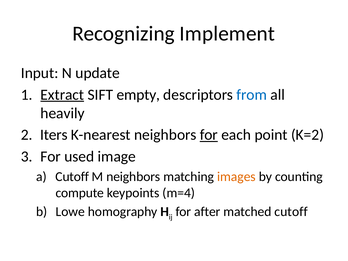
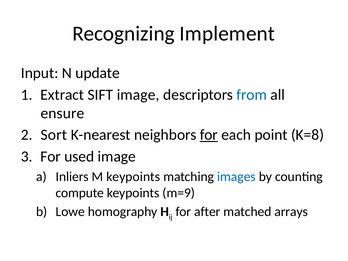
Extract underline: present -> none (62, 95)
SIFT empty: empty -> image (138, 95)
heavily: heavily -> ensure (62, 113)
Iters: Iters -> Sort (54, 135)
K=2: K=2 -> K=8 (307, 135)
Cutoff: Cutoff -> Inliers (72, 177)
M neighbors: neighbors -> keypoints (133, 177)
images colour: orange -> blue (236, 177)
m=4: m=4 -> m=9 (179, 193)
matched cutoff: cutoff -> arrays (291, 212)
